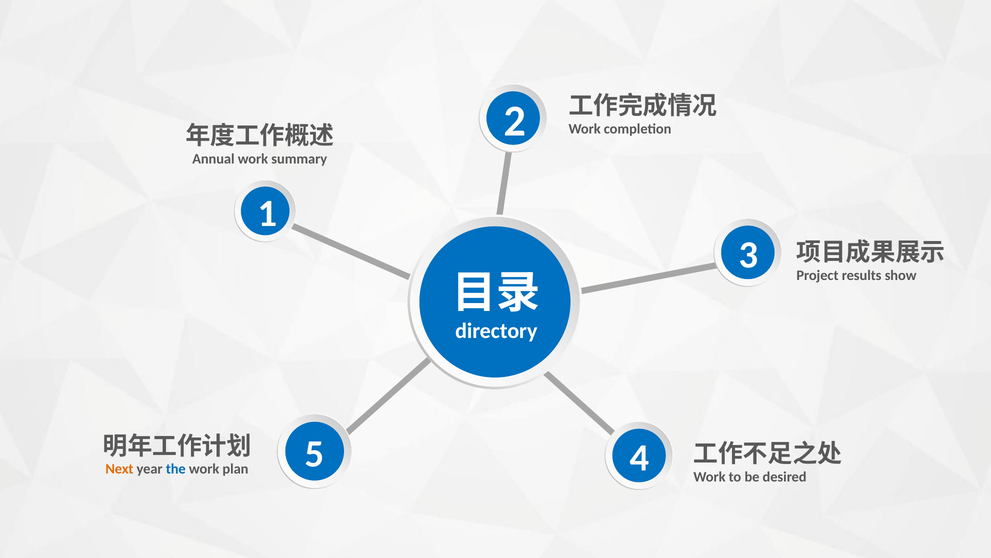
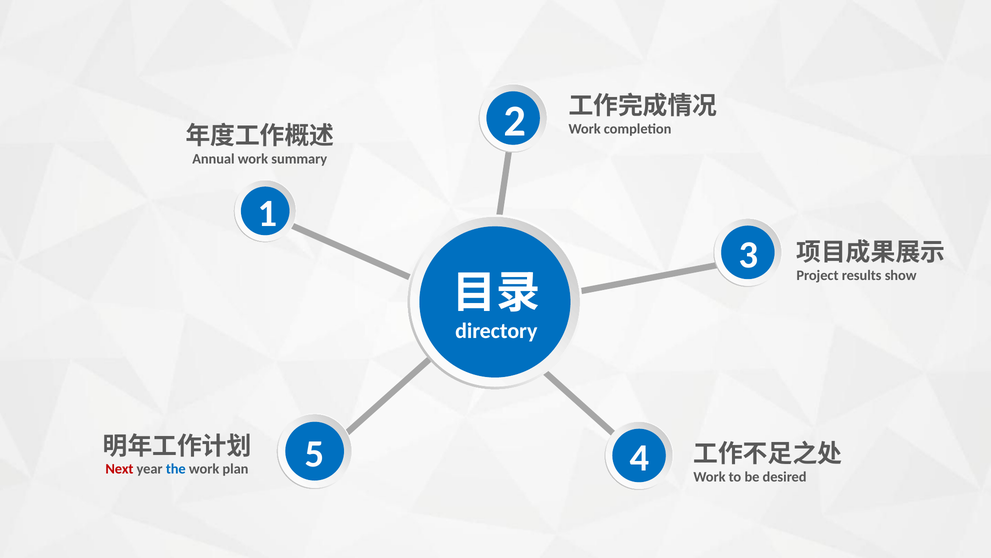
Next colour: orange -> red (119, 469)
